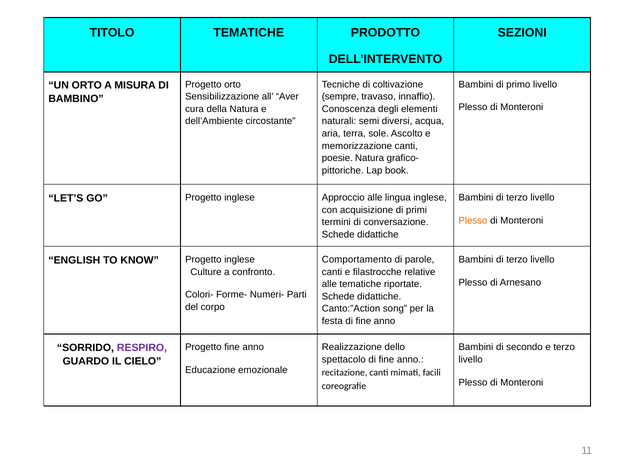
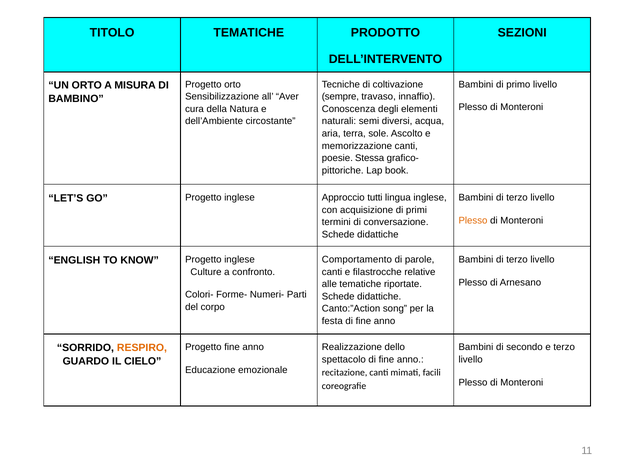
poesie Natura: Natura -> Stessa (370, 158)
Approccio alle: alle -> tutti (375, 198)
RESPIRO colour: purple -> orange (142, 348)
